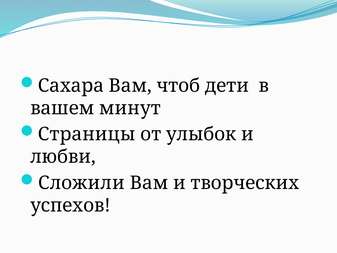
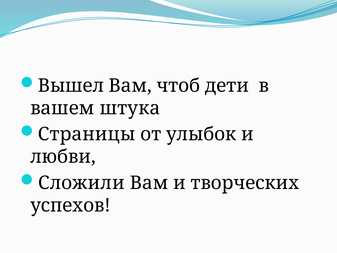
Сахара: Сахара -> Вышел (71, 86)
минут: минут -> штука (130, 108)
